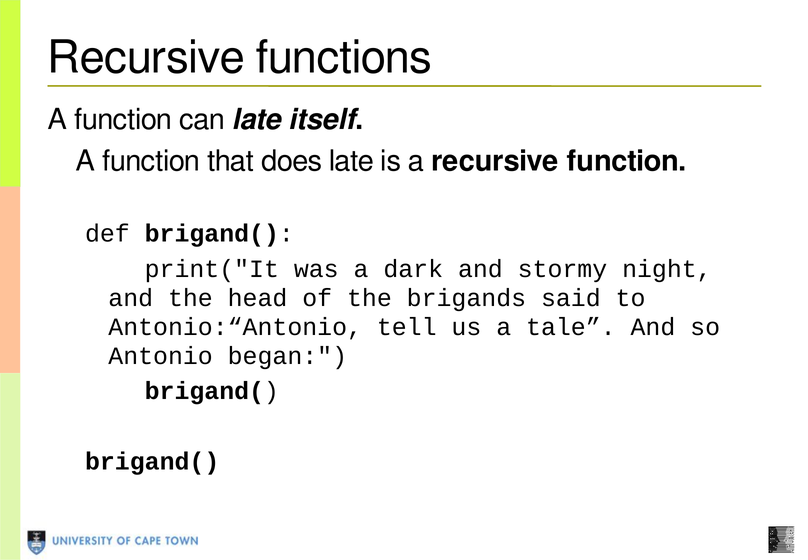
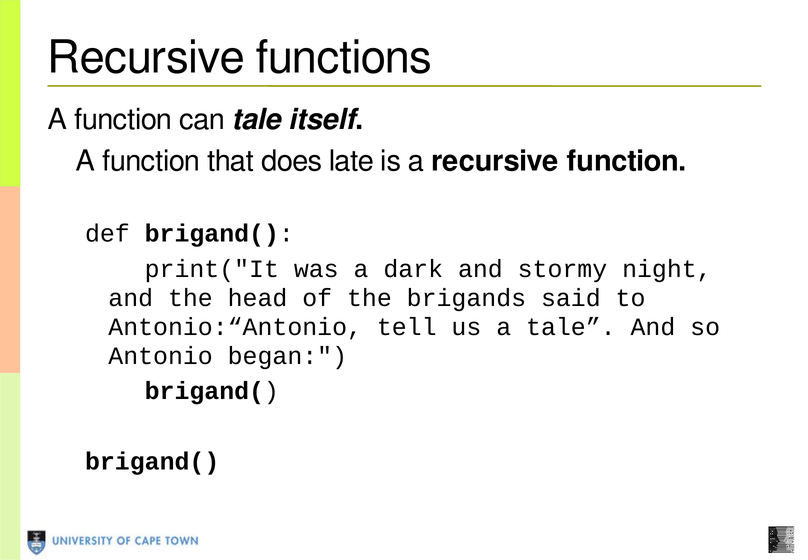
can late: late -> tale (256, 120)
